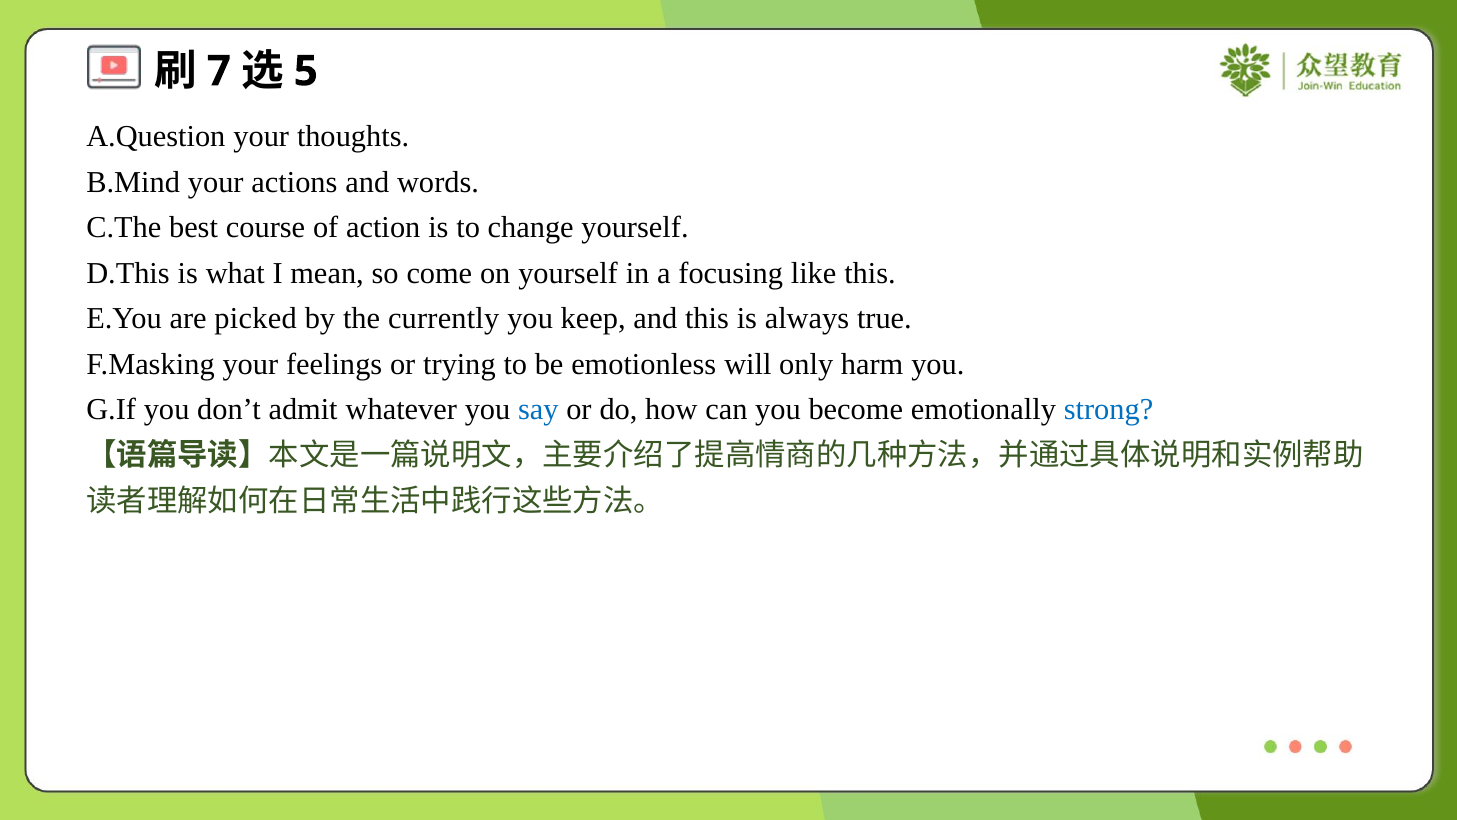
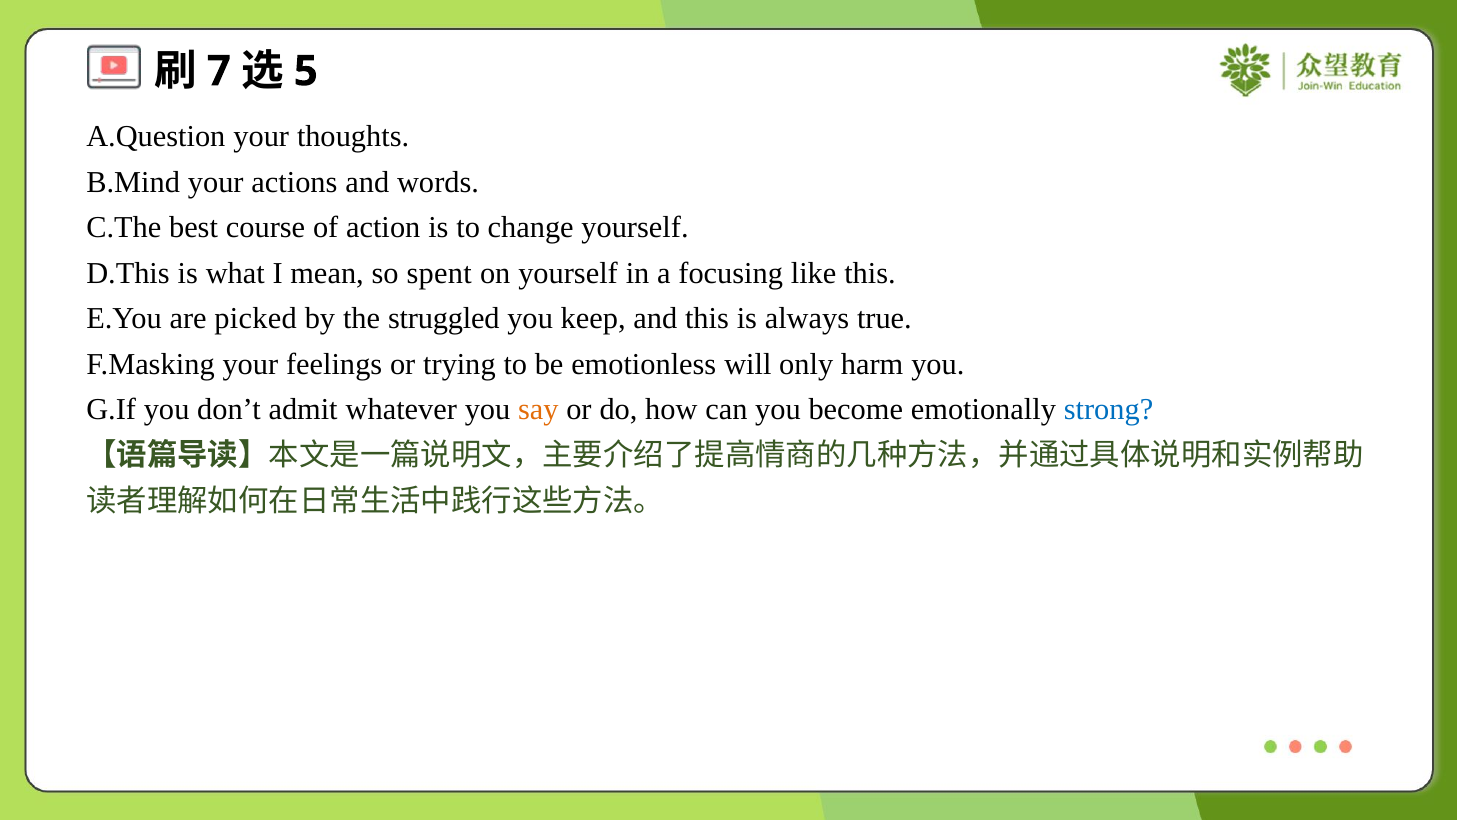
come: come -> spent (439, 273)
currently: currently -> struggled (444, 319)
say colour: blue -> orange (538, 410)
